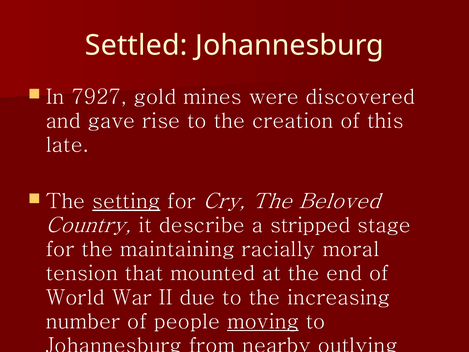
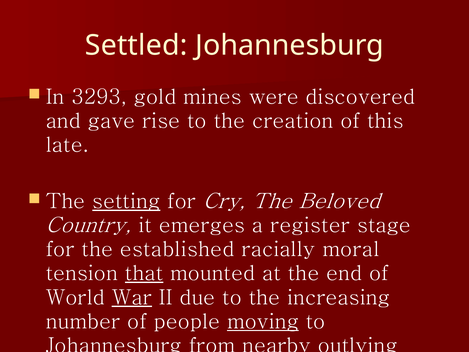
7927: 7927 -> 3293 (99, 97)
describe: describe -> emerges (202, 225)
stripped: stripped -> register (310, 225)
maintaining: maintaining -> established (177, 249)
that underline: none -> present (144, 273)
War underline: none -> present (132, 297)
